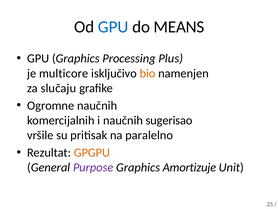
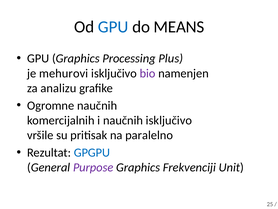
multicore: multicore -> mehurovi (64, 73)
bio colour: orange -> purple (148, 73)
slučaju: slučaju -> analizu (58, 88)
naučnih sugerisao: sugerisao -> isključivo (169, 120)
GPGPU colour: orange -> blue (92, 152)
Amortizuje: Amortizuje -> Frekvenciji (189, 167)
